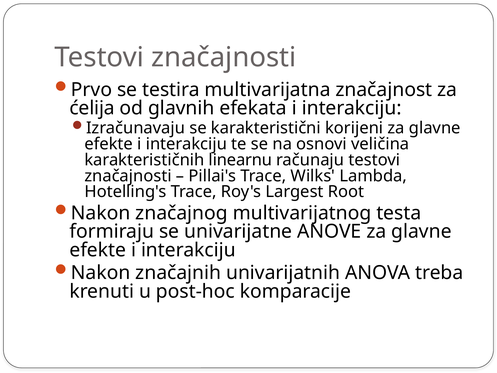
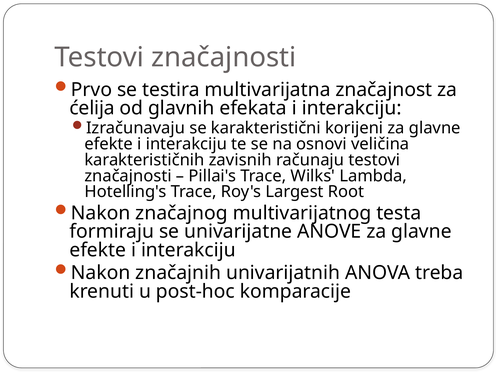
linearnu: linearnu -> zavisnih (240, 160)
